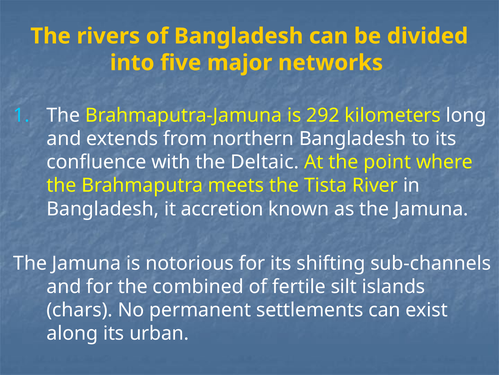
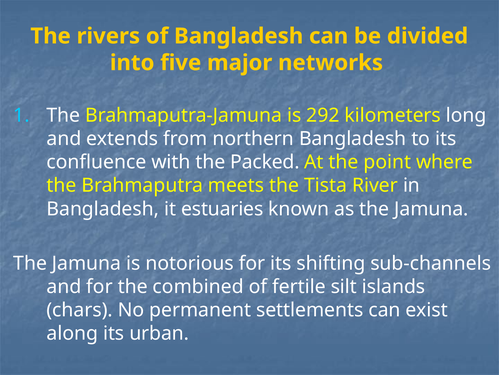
Deltaic: Deltaic -> Packed (265, 162)
accretion: accretion -> estuaries (222, 208)
